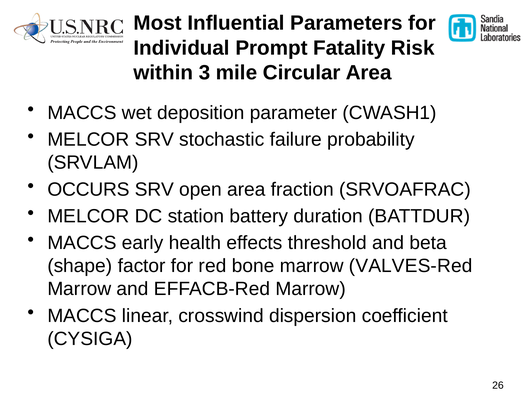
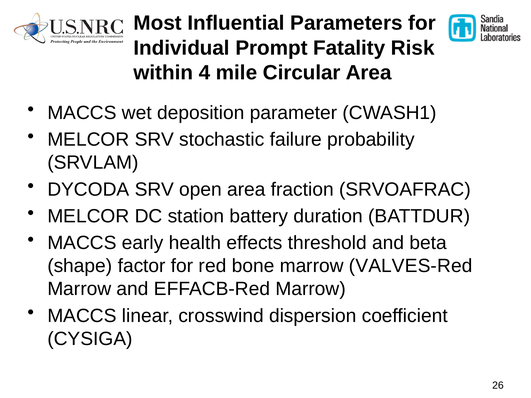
3: 3 -> 4 (204, 73)
OCCURS: OCCURS -> DYCODA (88, 189)
